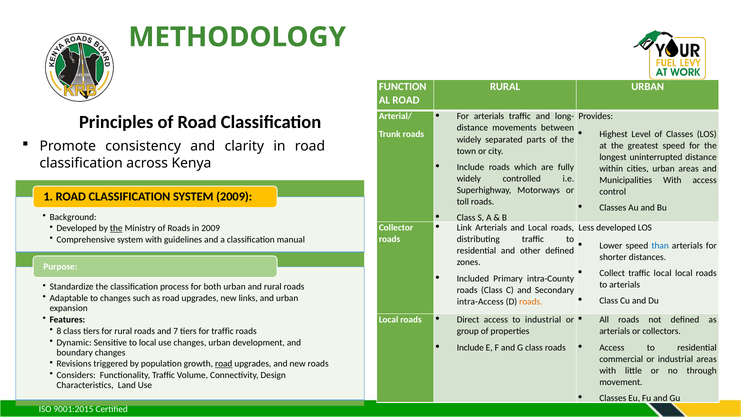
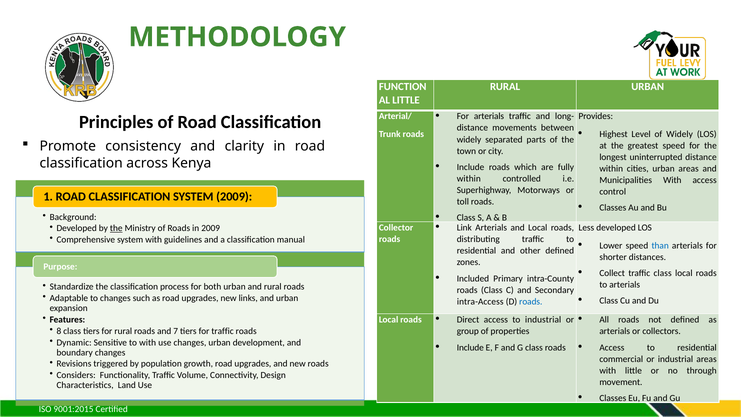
ROAD: ROAD -> LITTLE (406, 100)
of Classes: Classes -> Widely (680, 134)
widely: widely -> within (469, 179)
traffic local: local -> class (663, 273)
roads colour: orange -> blue (531, 301)
to local: local -> with (148, 342)
road underline: present -> none (224, 364)
